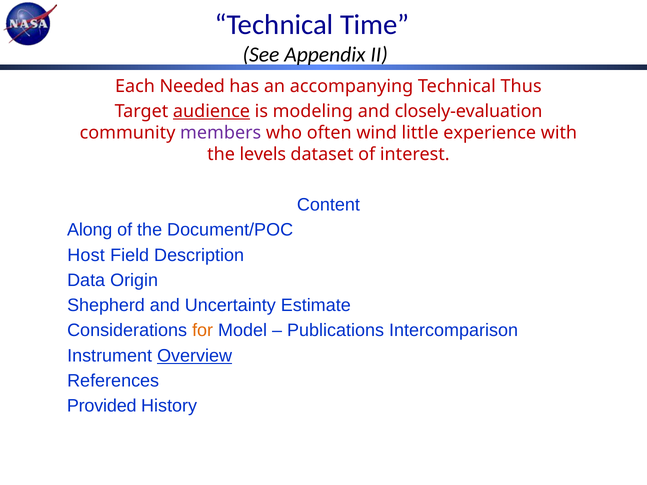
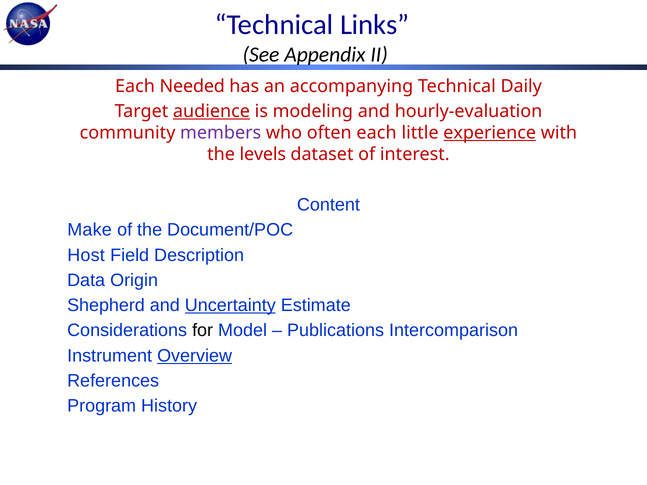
Time: Time -> Links (375, 25)
Thus: Thus -> Daily (521, 86)
closely-evaluation: closely-evaluation -> hourly-evaluation (469, 111)
often wind: wind -> each (377, 133)
experience underline: none -> present (490, 133)
Along: Along -> Make (90, 230)
Uncertainty underline: none -> present (230, 306)
for colour: orange -> black (203, 331)
Provided: Provided -> Program (102, 406)
